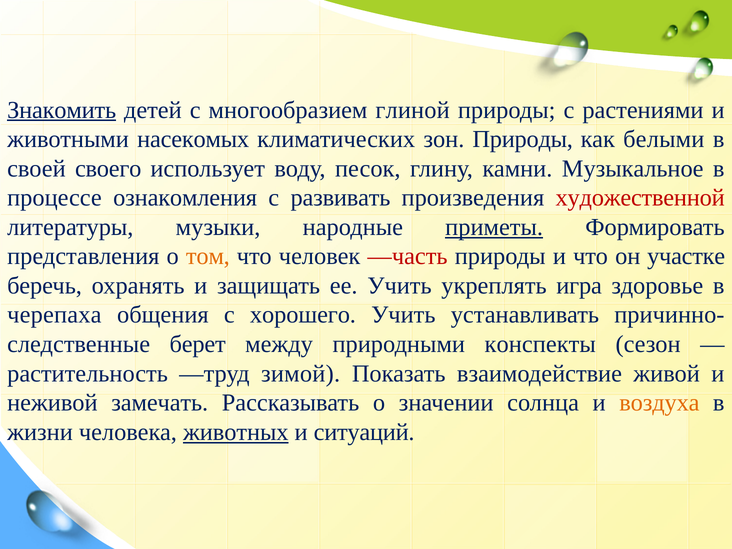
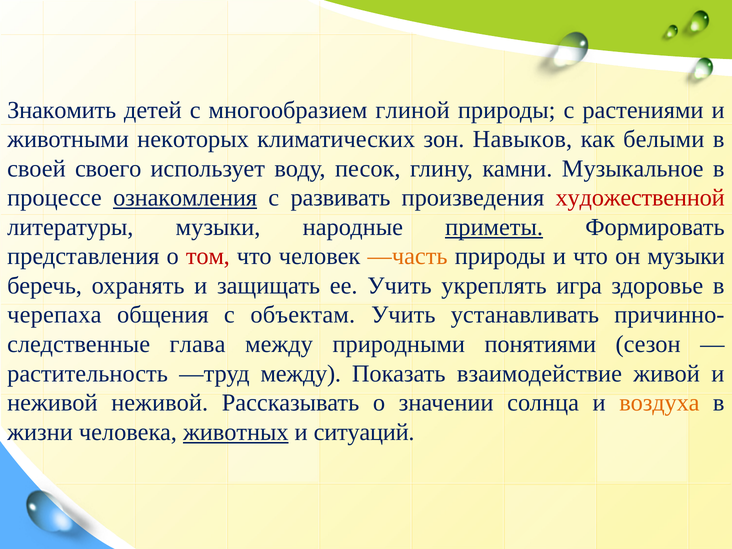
Знакомить underline: present -> none (62, 110)
насекомых: насекомых -> некоторых (193, 139)
зон Природы: Природы -> Навыков (522, 139)
ознакомления underline: none -> present (185, 198)
том colour: orange -> red (208, 256)
—часть colour: red -> orange (408, 256)
он участке: участке -> музыки (686, 256)
хорошего: хорошего -> объектам (303, 315)
берет: берет -> глава (198, 344)
конспекты: конспекты -> понятиями (540, 344)
—труд зимой: зимой -> между (301, 373)
неживой замечать: замечать -> неживой (160, 403)
